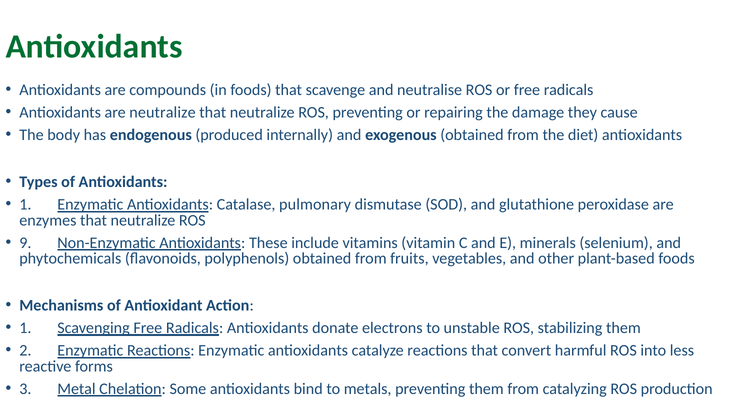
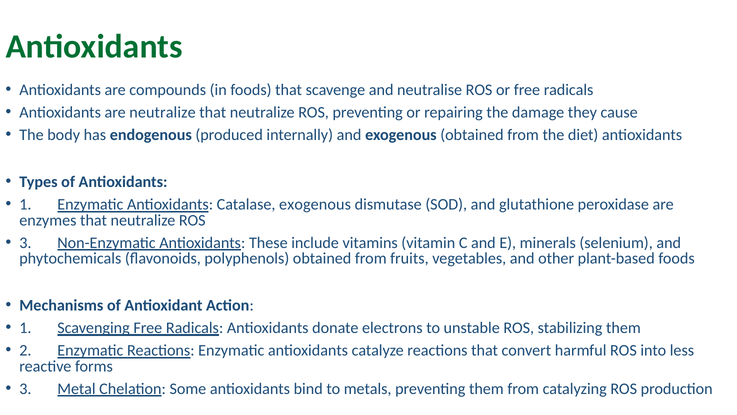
Catalase pulmonary: pulmonary -> exogenous (315, 204)
9: 9 -> 3 (25, 243)
